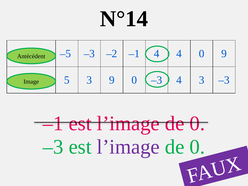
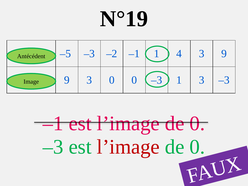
N°14: N°14 -> N°19 (124, 19)
–1 4: 4 -> 1 (157, 54)
4 0: 0 -> 3 (202, 54)
5: 5 -> 9 (67, 80)
3 9: 9 -> 0 (112, 80)
–3 4: 4 -> 1 (179, 80)
l’image colour: purple -> red (128, 147)
